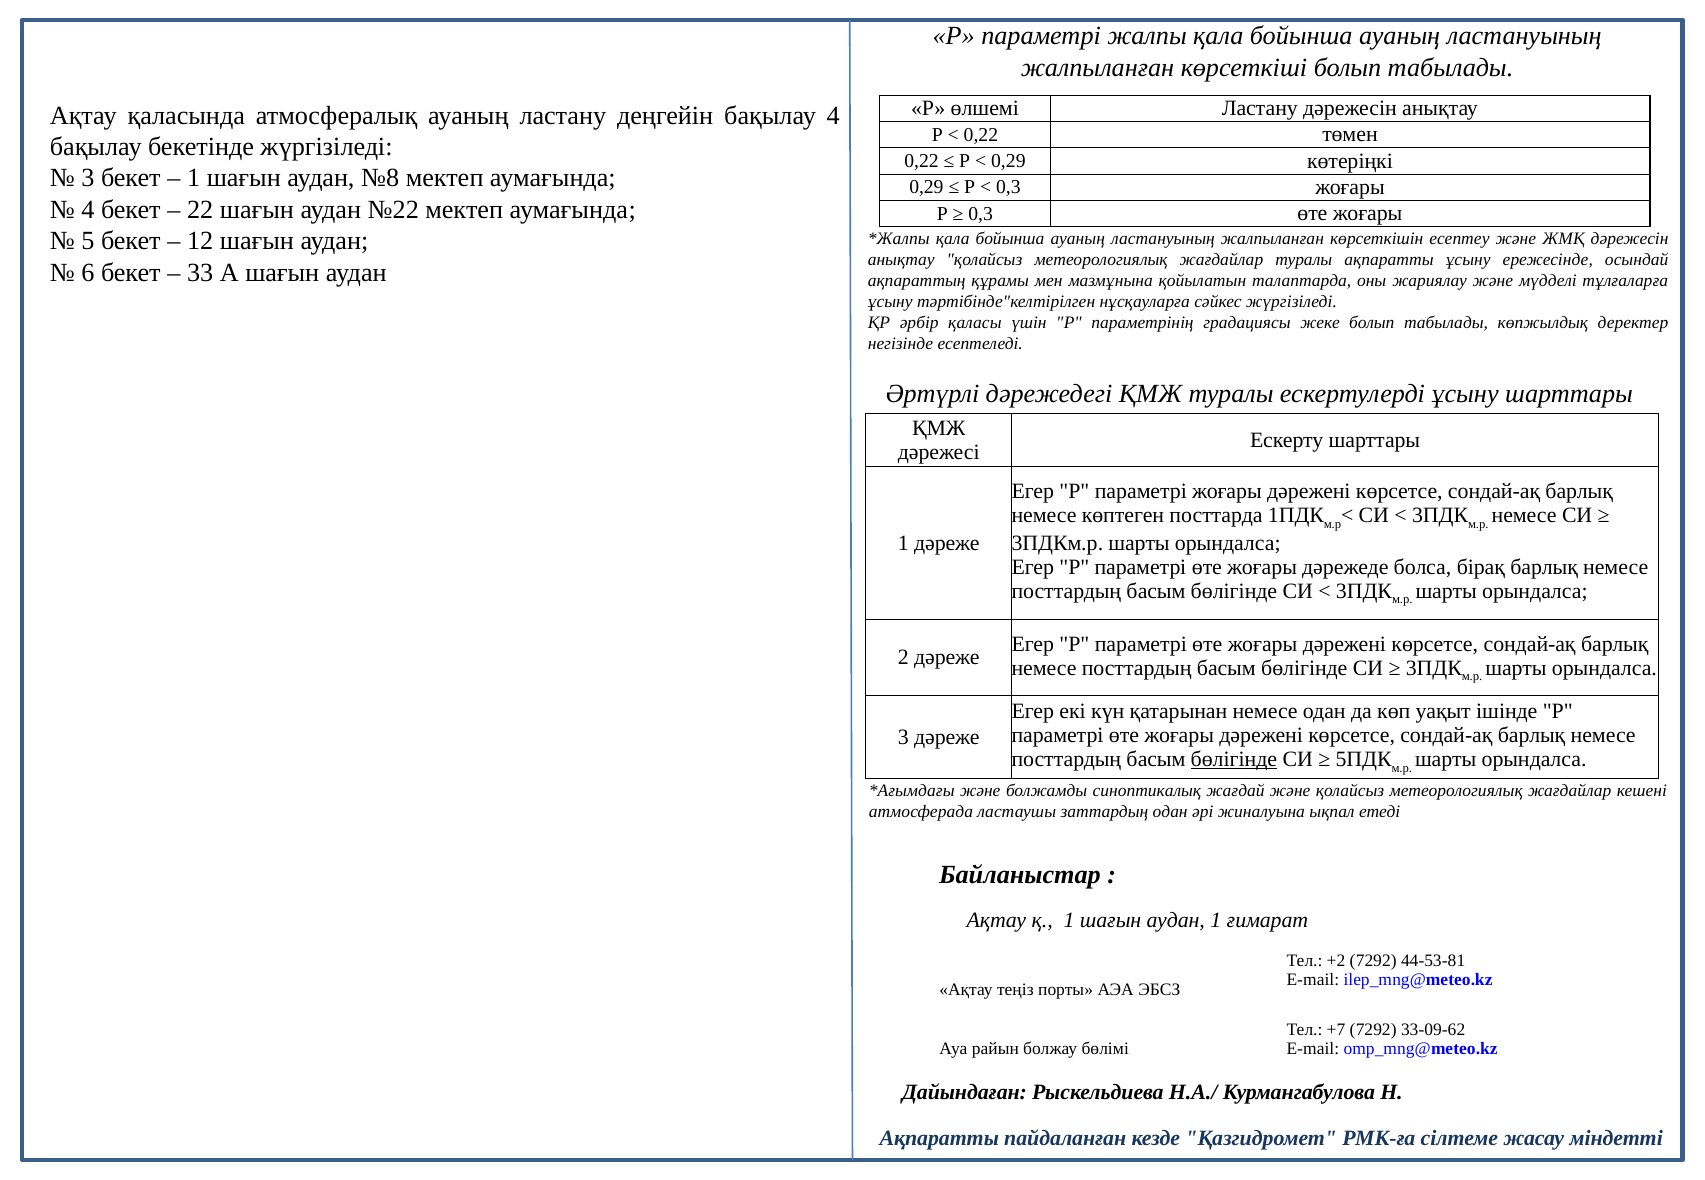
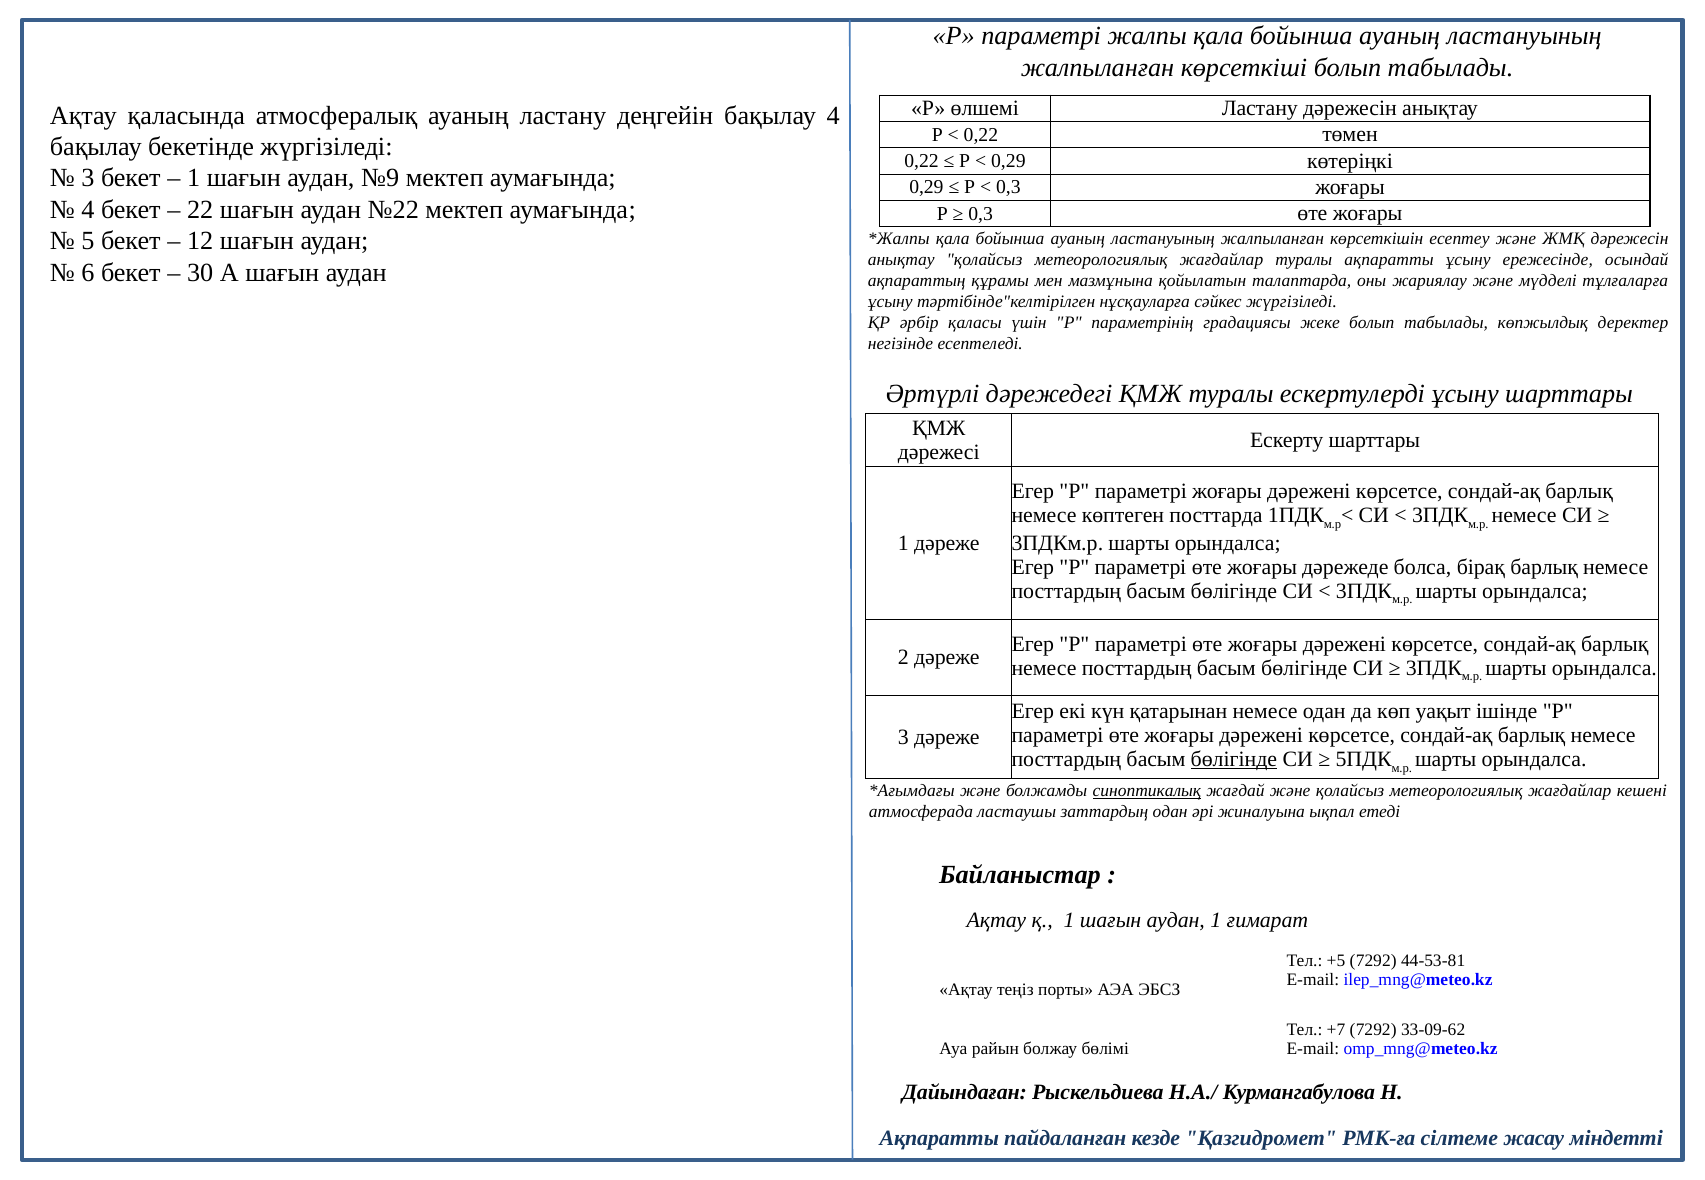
№8: №8 -> №9 (380, 178)
33: 33 -> 30 (200, 273)
синоптикалық underline: none -> present (1147, 791)
+2: +2 -> +5 (1336, 961)
